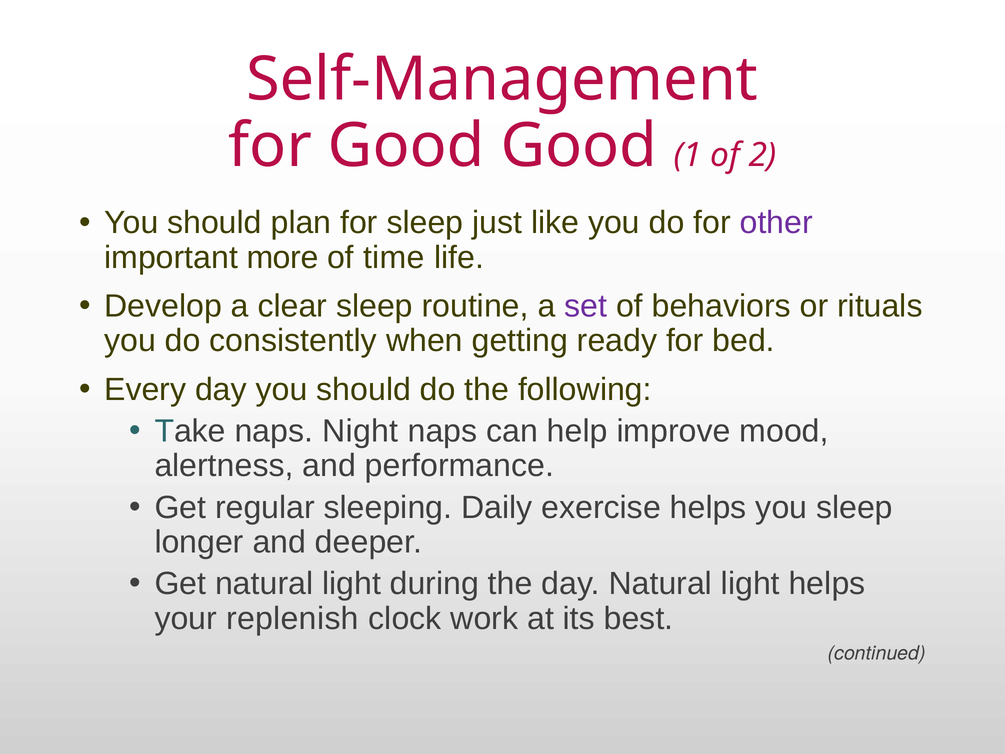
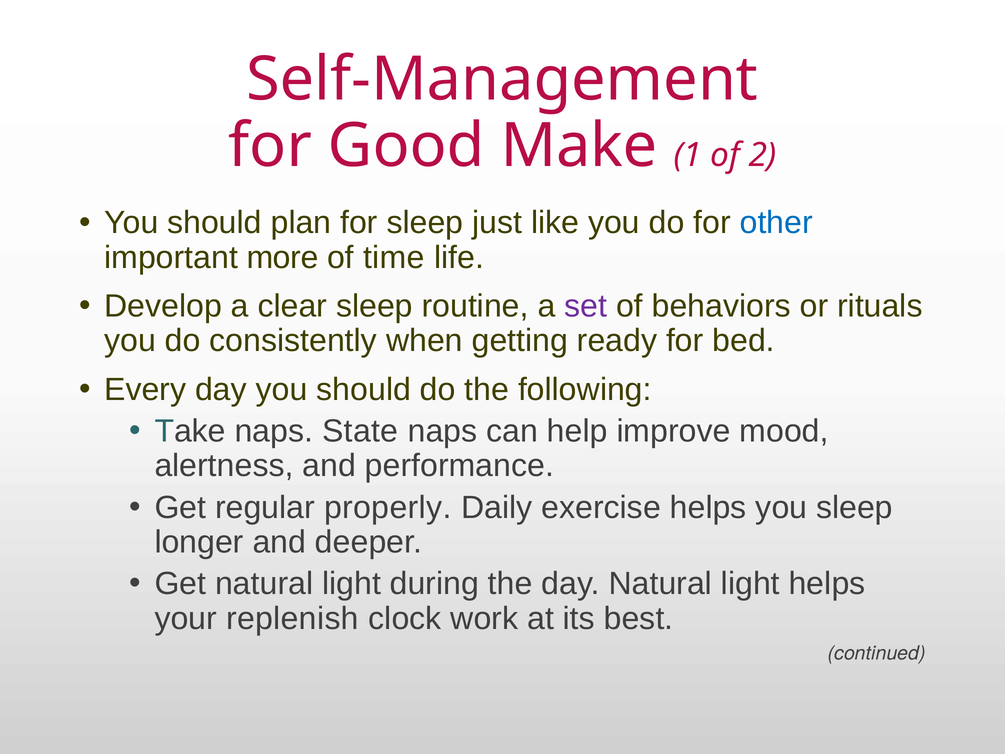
Good Good: Good -> Make (579, 146)
other colour: purple -> blue (776, 223)
Night: Night -> State (360, 431)
sleeping: sleeping -> properly (388, 507)
